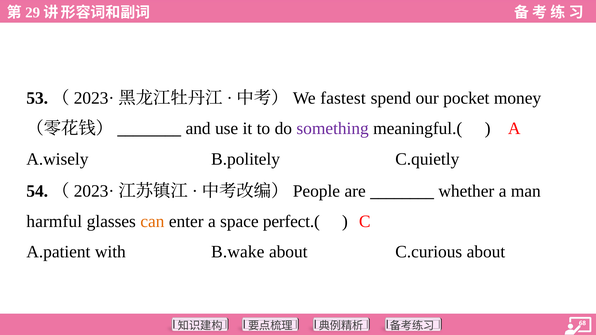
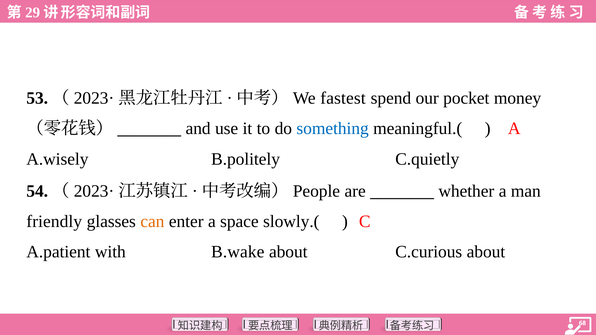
something colour: purple -> blue (333, 128)
harmful: harmful -> friendly (54, 222)
perfect.(: perfect.( -> slowly.( (291, 222)
